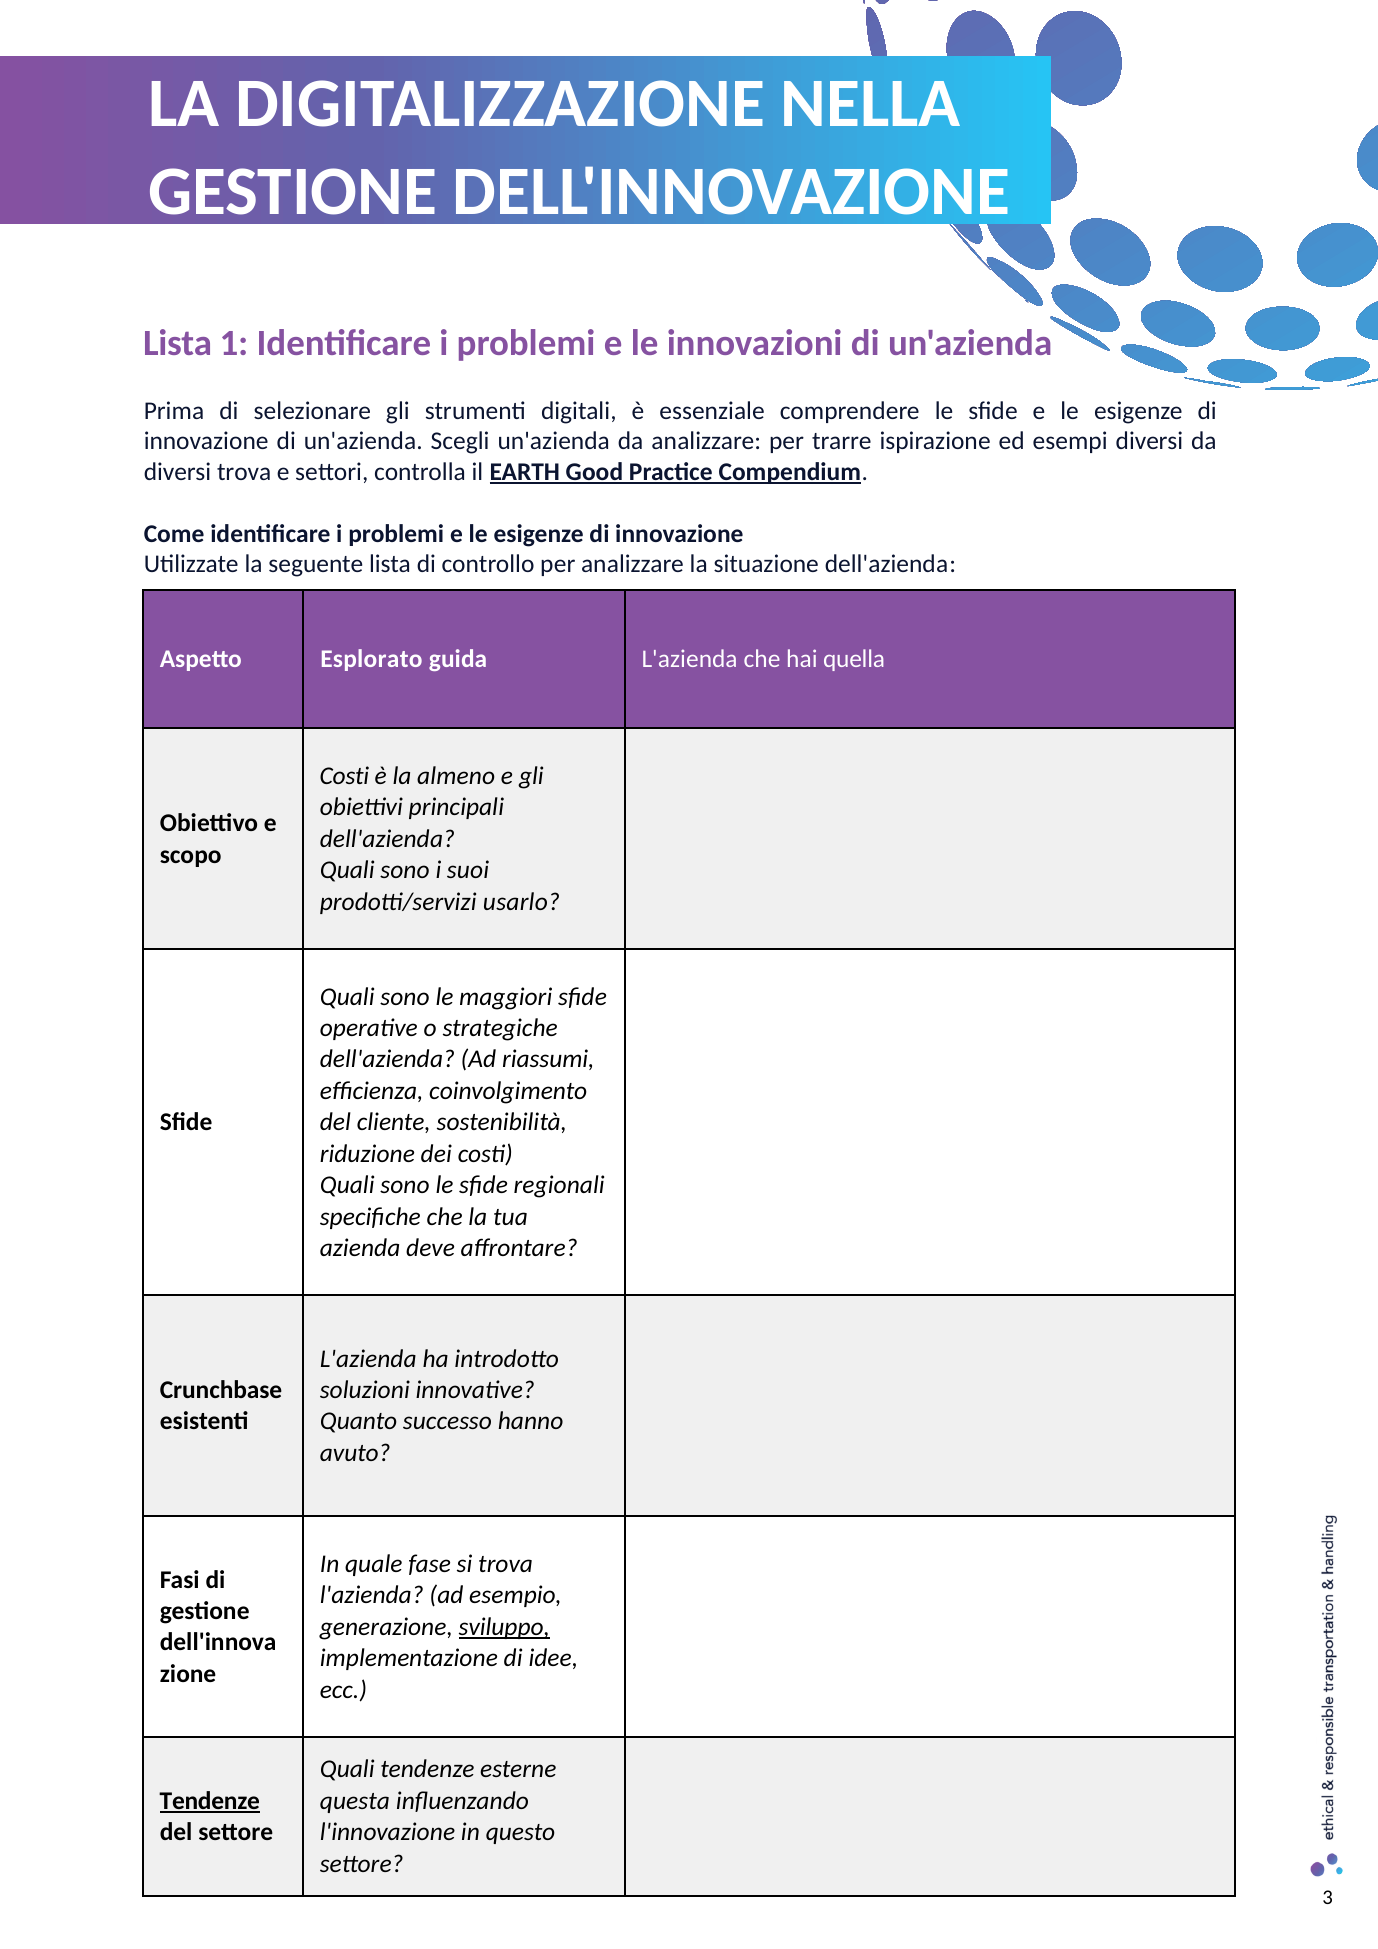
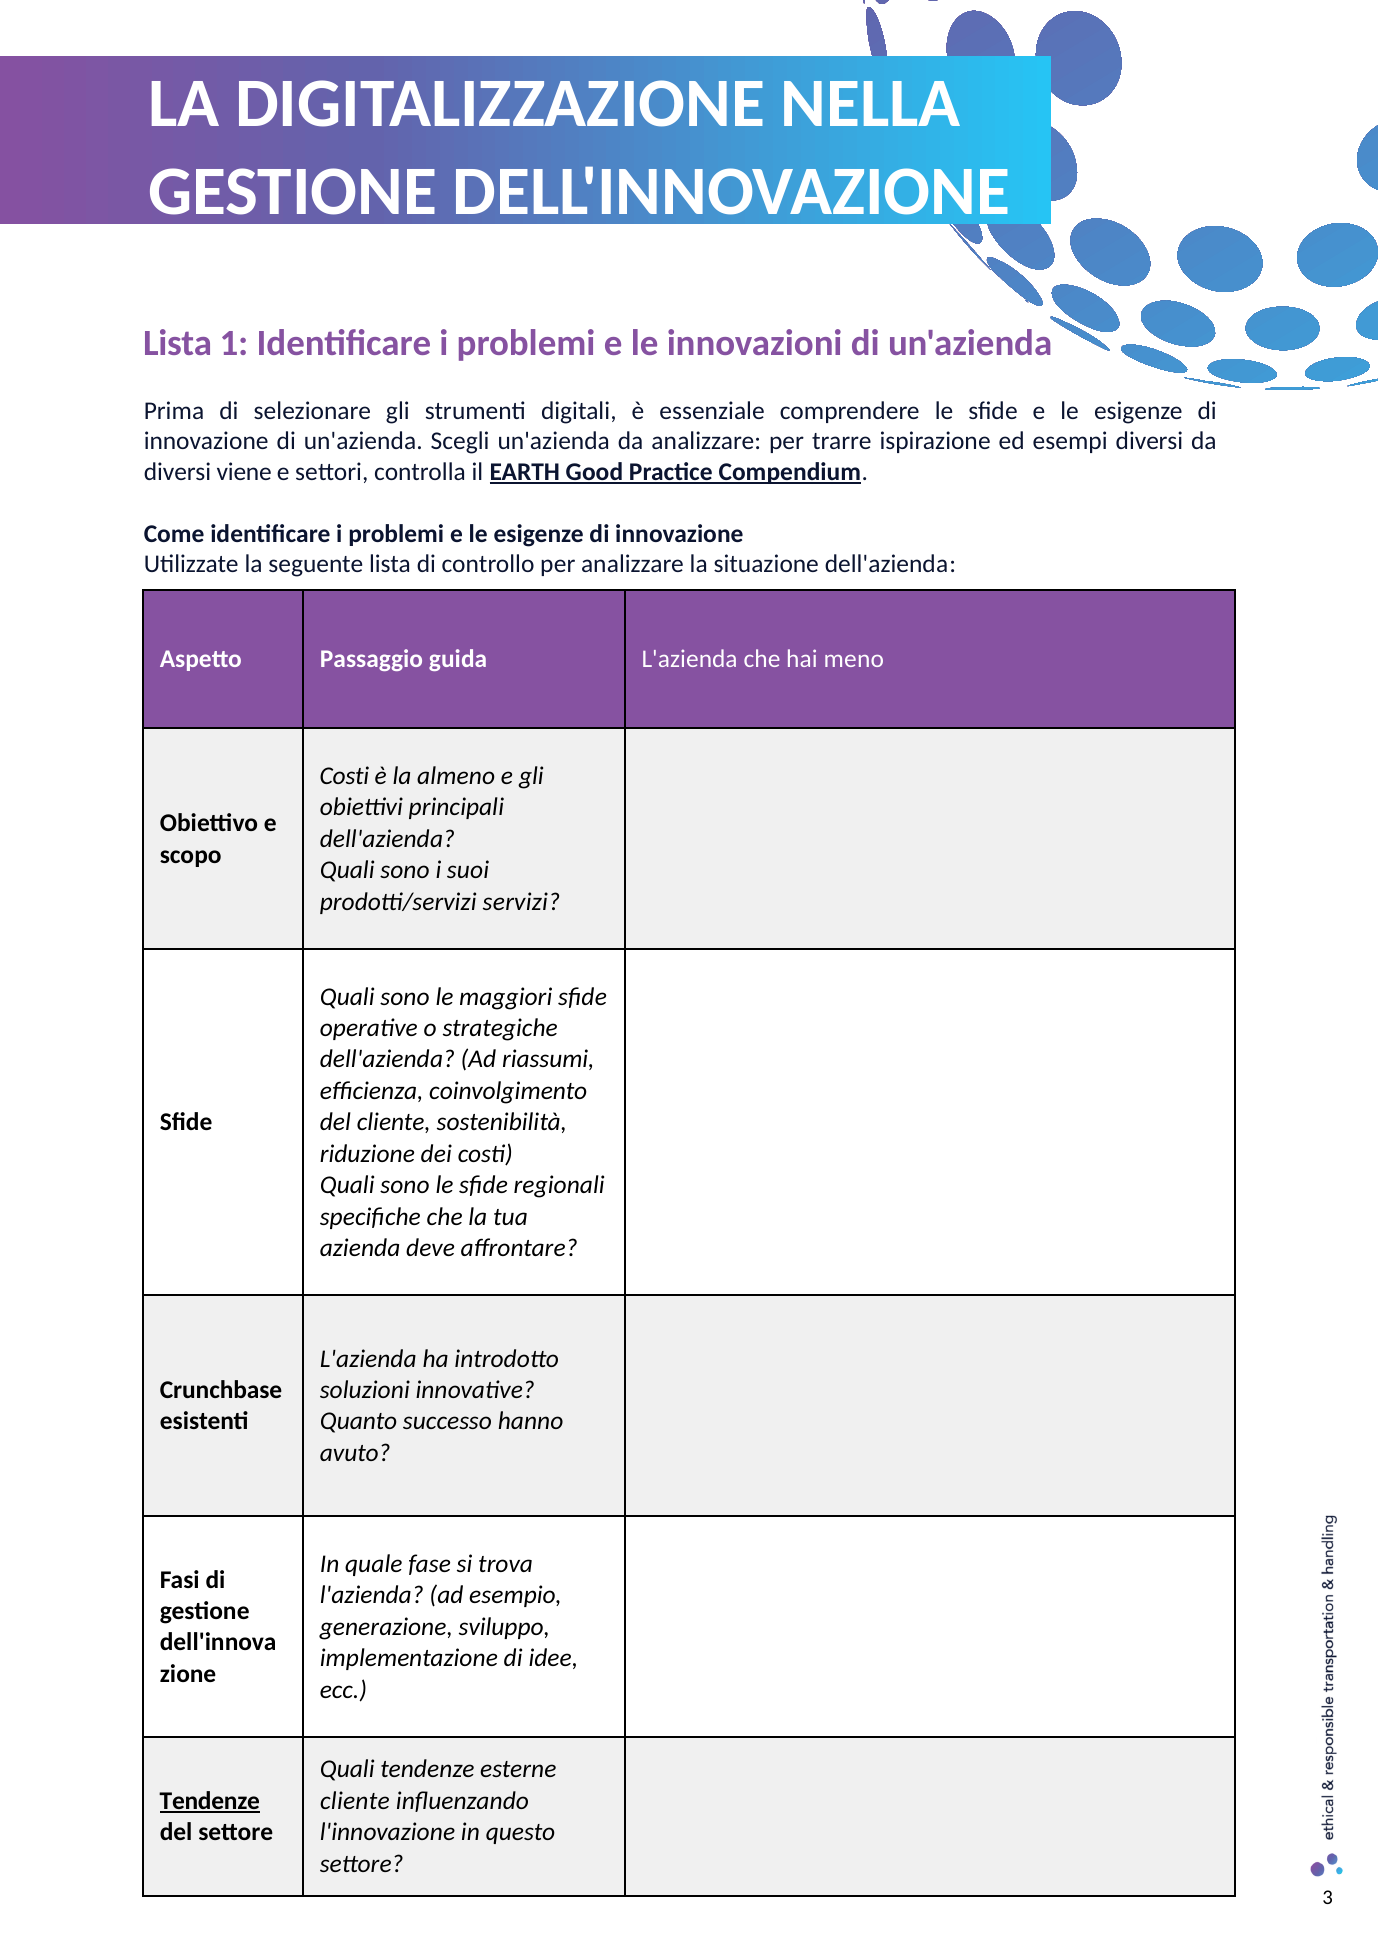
diversi trova: trova -> viene (244, 472)
Esplorato: Esplorato -> Passaggio (372, 660)
quella: quella -> meno (854, 660)
usarlo: usarlo -> servizi (521, 902)
sviluppo underline: present -> none (504, 1627)
questa: questa -> cliente (355, 1801)
